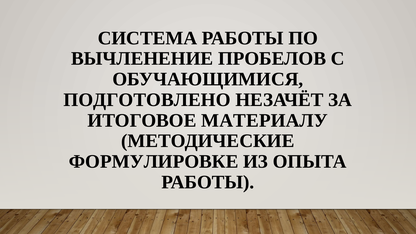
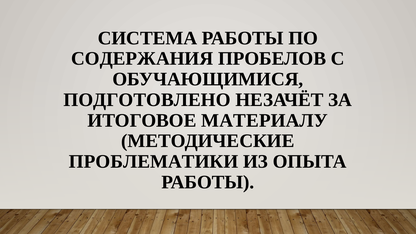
ВЫЧЛЕНЕНИЕ: ВЫЧЛЕНЕНИЕ -> СОДЕРЖАНИЯ (142, 59)
ФОРМУЛИРОВКЕ: ФОРМУЛИРОВКЕ -> ПРОБЛЕМАТИКИ (154, 162)
